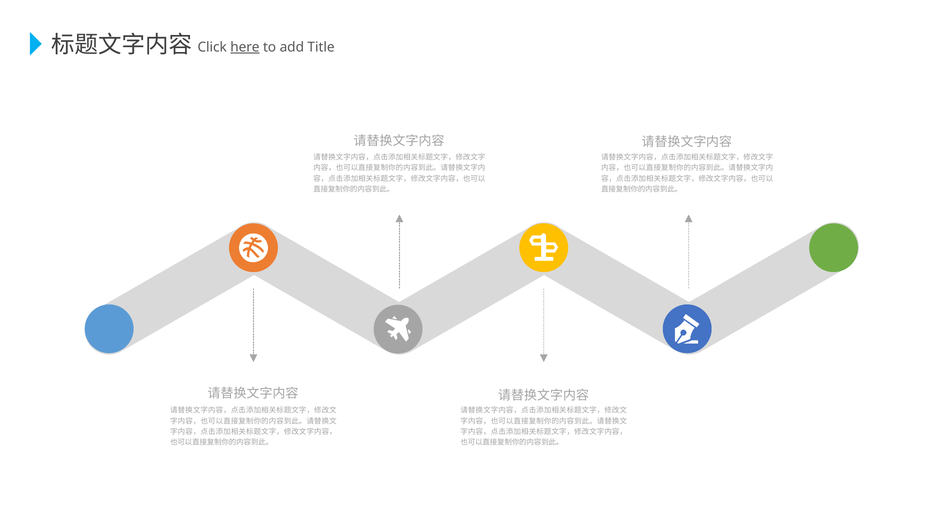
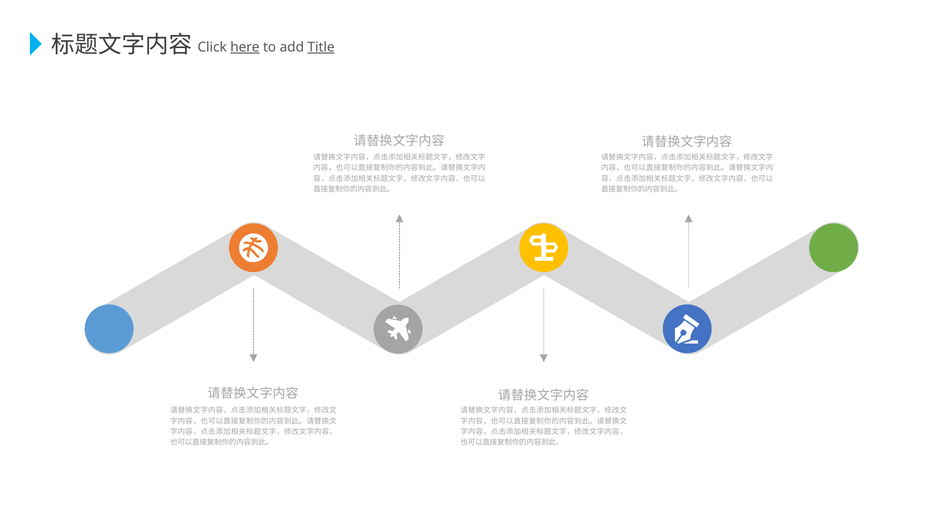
Title underline: none -> present (321, 47)
